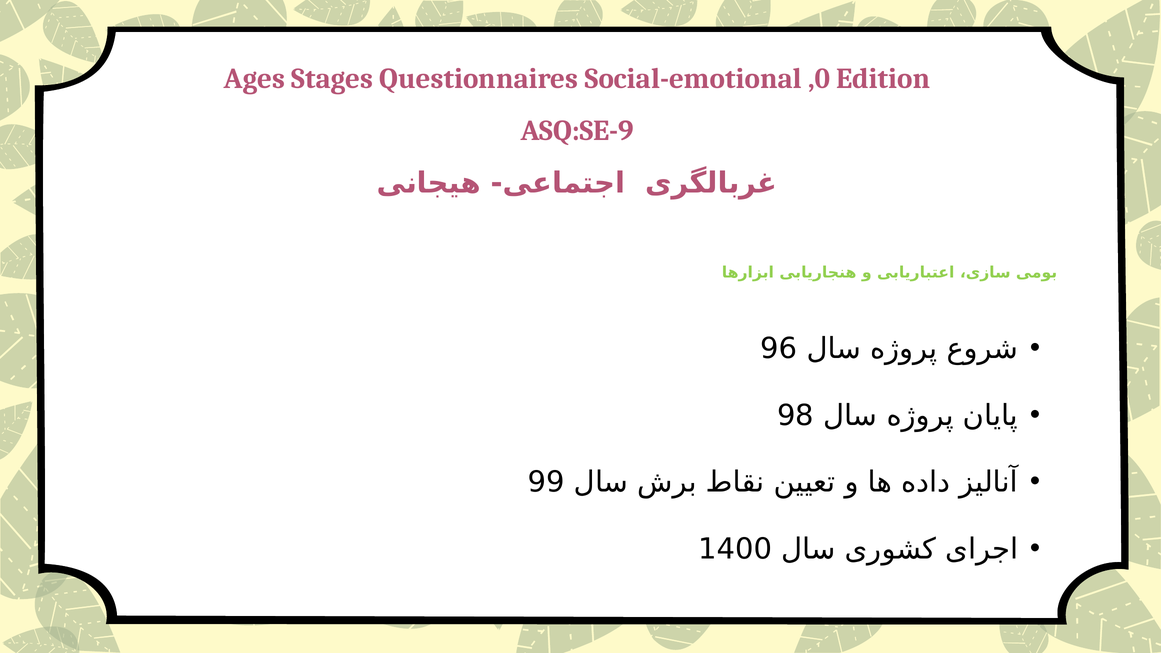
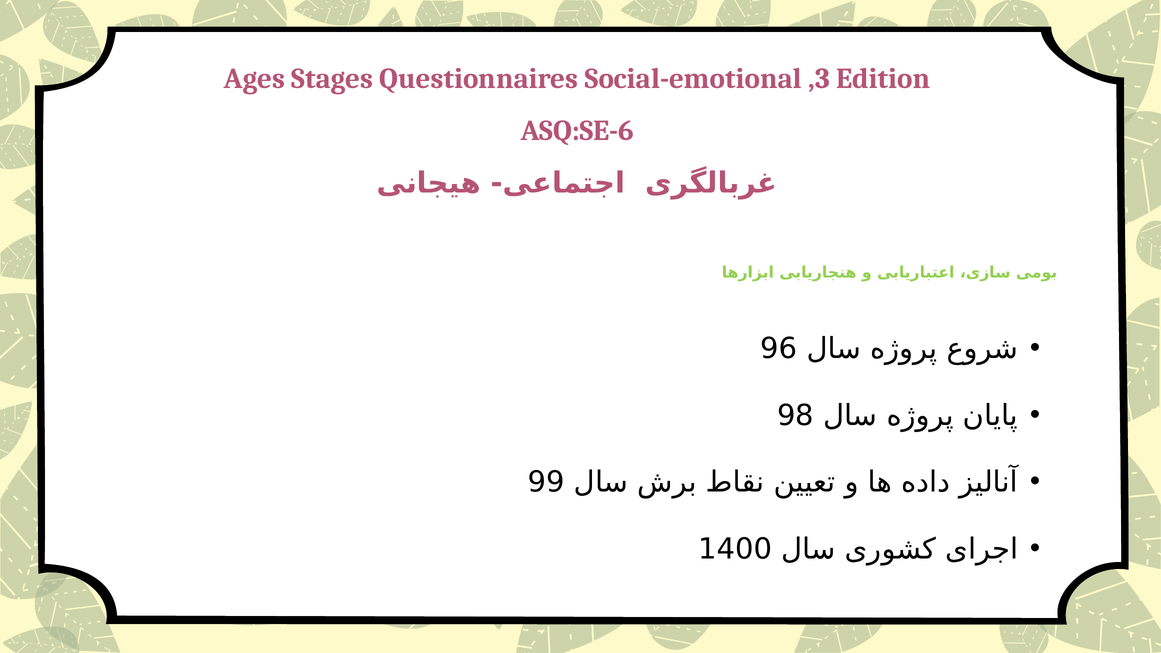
,0: ,0 -> ,3 (819, 78)
ASQ:SE-9: ASQ:SE-9 -> ASQ:SE-6 (577, 131)
